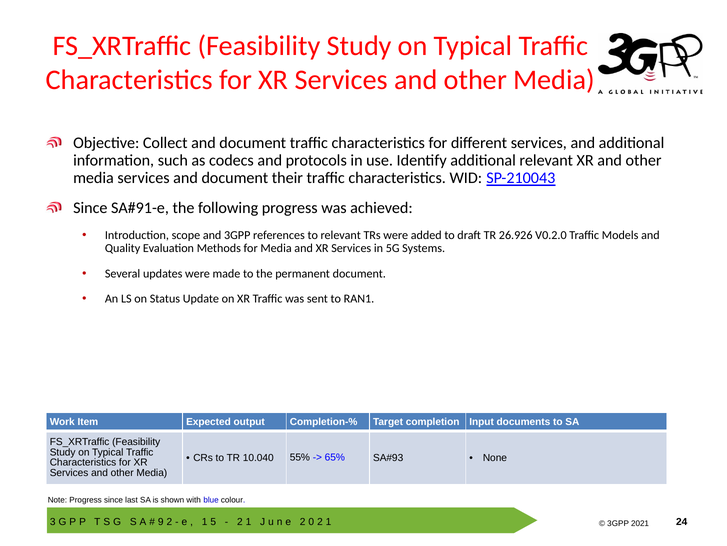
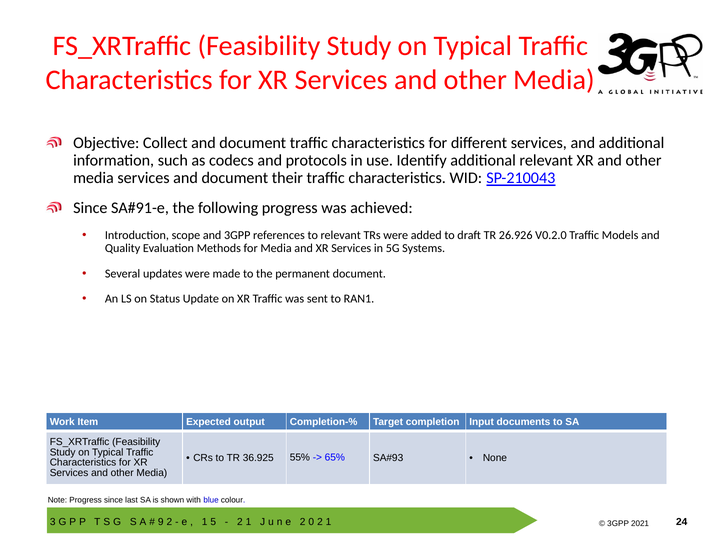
10.040: 10.040 -> 36.925 (258, 457)
